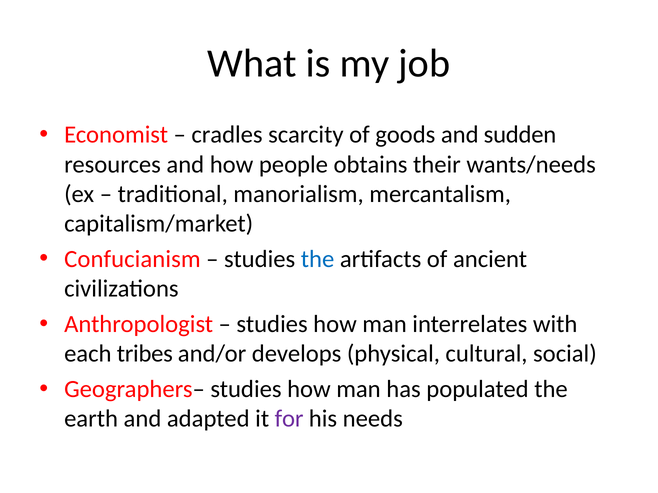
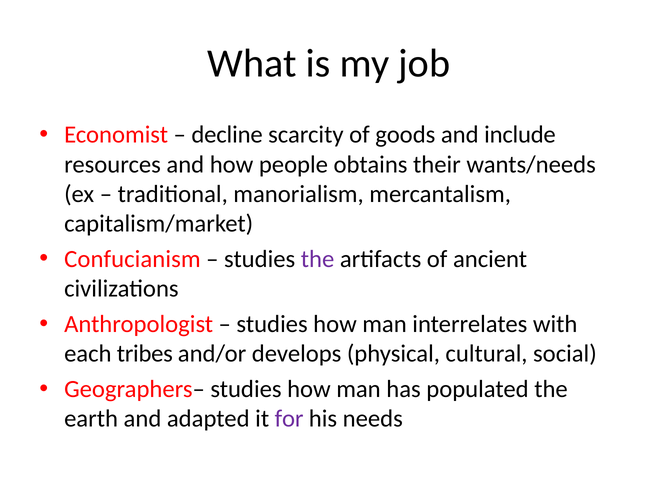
cradles: cradles -> decline (227, 135)
sudden: sudden -> include (520, 135)
the colour: blue -> purple (318, 259)
